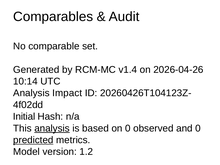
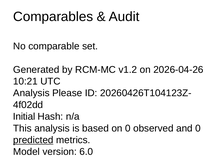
v1.4: v1.4 -> v1.2 (128, 70)
10:14: 10:14 -> 10:21 (25, 81)
Impact: Impact -> Please (67, 93)
analysis underline: present -> none (52, 128)
1.2: 1.2 -> 6.0 (86, 152)
